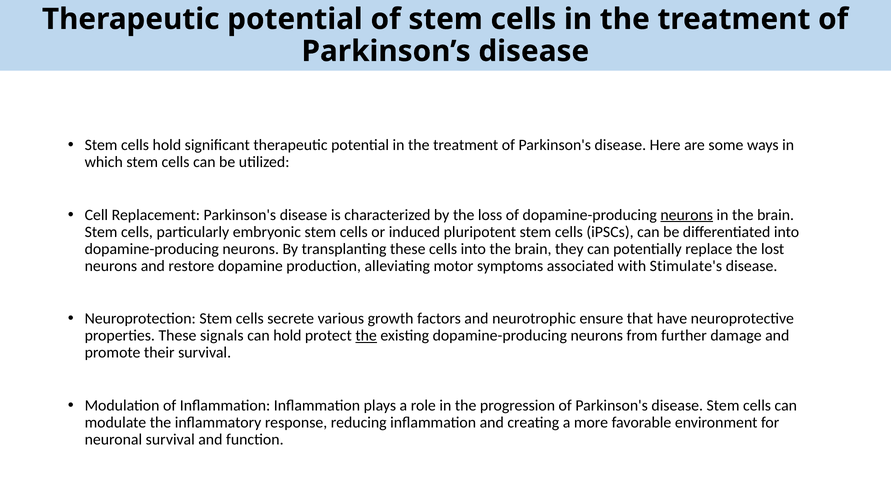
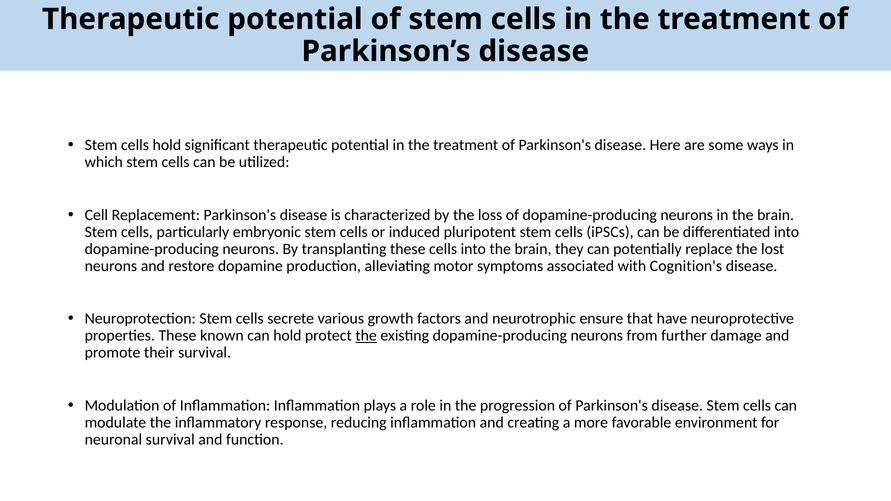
neurons underline: present -> none (687, 215)
Stimulate's: Stimulate's -> Cognition's (686, 266)
signals: signals -> known (222, 336)
